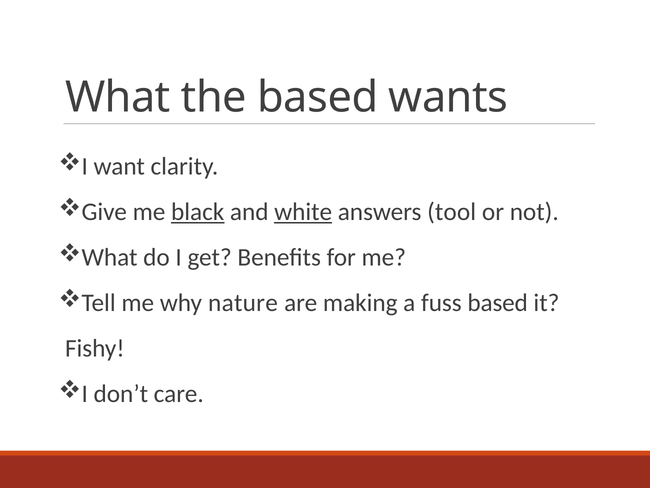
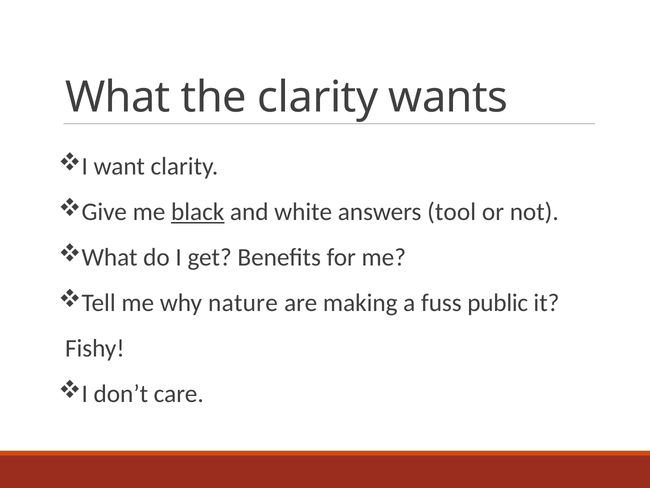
the based: based -> clarity (318, 97)
white underline: present -> none (303, 212)
fuss based: based -> public (498, 303)
